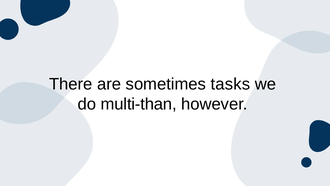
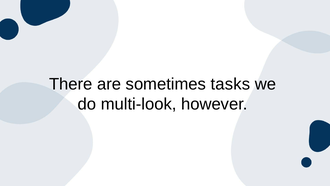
multi-than: multi-than -> multi-look (139, 104)
